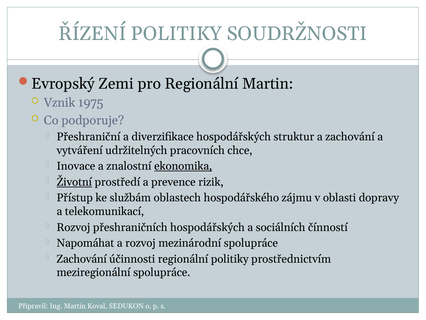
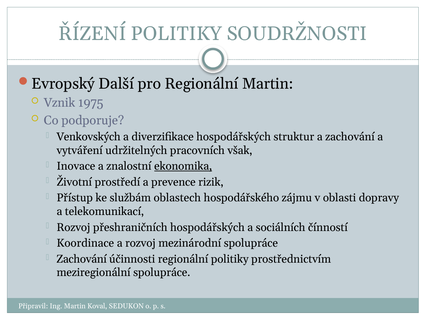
Zemi: Zemi -> Další (116, 84)
Přeshraniční: Přeshraniční -> Venkovských (89, 137)
chce: chce -> však (240, 150)
Životní underline: present -> none (74, 182)
Napomáhat: Napomáhat -> Koordinace (85, 243)
